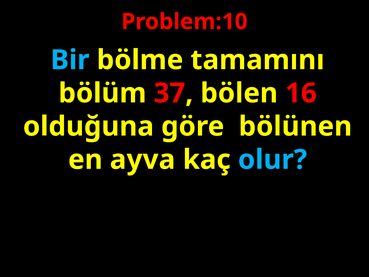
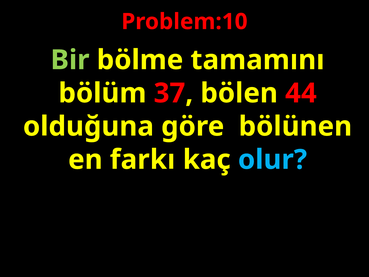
Bir colour: light blue -> light green (70, 60)
16: 16 -> 44 (301, 93)
ayva: ayva -> farkı (143, 160)
